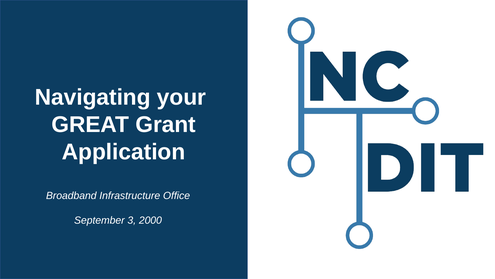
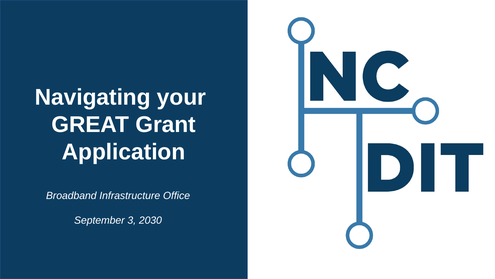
2000: 2000 -> 2030 (150, 220)
